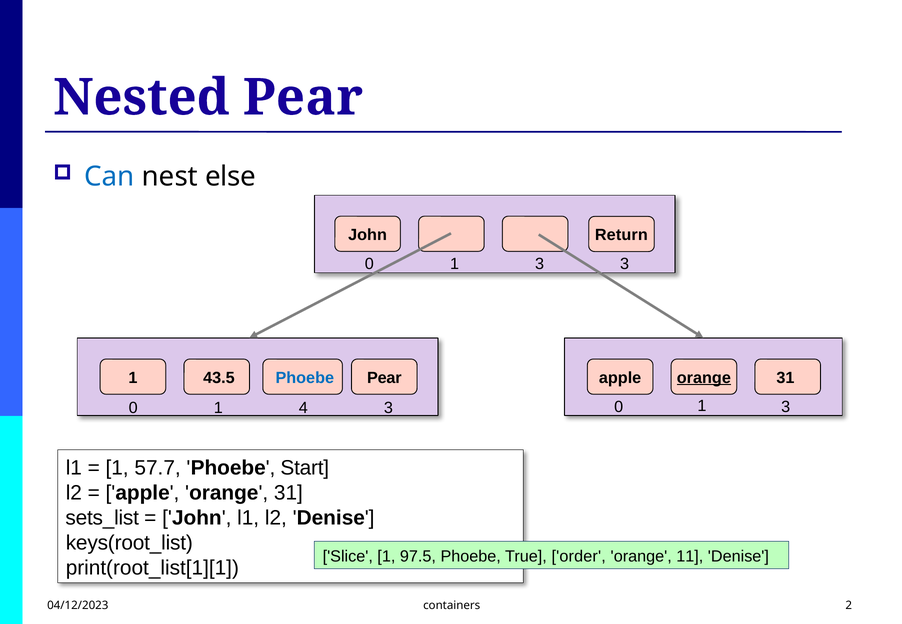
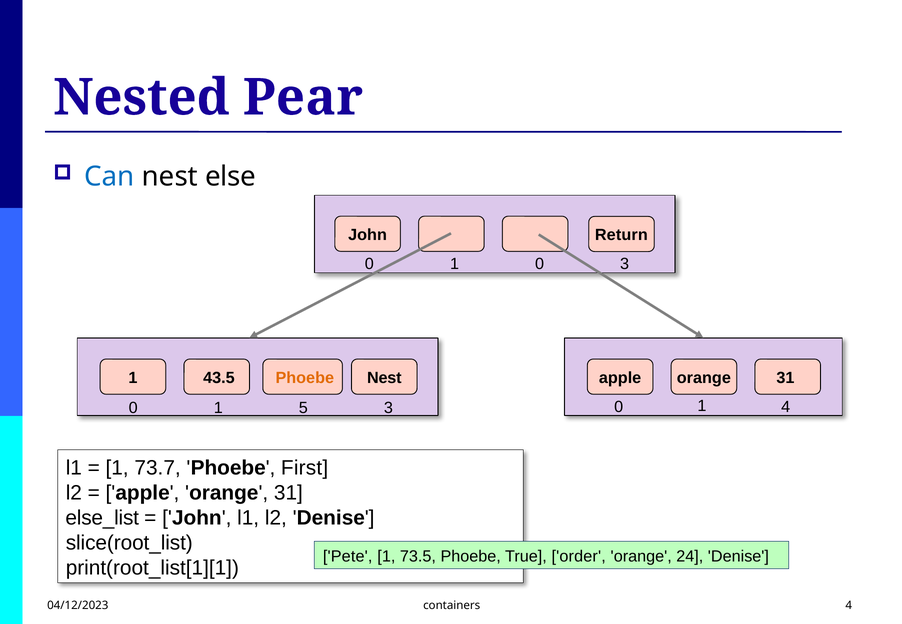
3: 3 -> 0 (540, 264)
Phoebe colour: blue -> orange (305, 378)
1 Pear: Pear -> Nest (384, 378)
orange underline: present -> none (704, 378)
3: 3 -> 4 (786, 407)
4: 4 -> 5 (303, 408)
57.7: 57.7 -> 73.7 (158, 468)
Start: Start -> First (305, 468)
sets_list: sets_list -> else_list (102, 518)
keys(root_list: keys(root_list -> slice(root_list (129, 543)
Slice: Slice -> Pete (348, 557)
97.5: 97.5 -> 73.5 (418, 557)
11: 11 -> 24 (690, 557)
containers 2: 2 -> 4 (849, 606)
